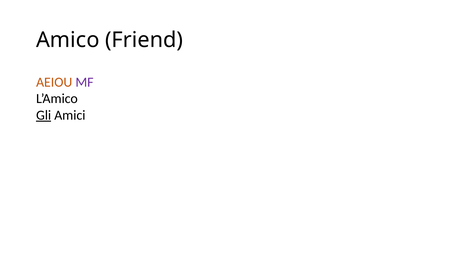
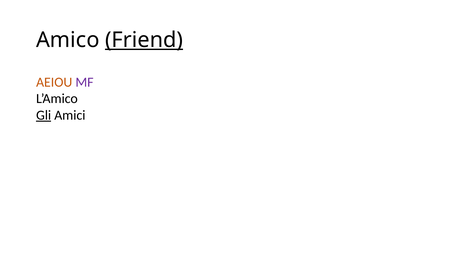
Friend underline: none -> present (144, 40)
